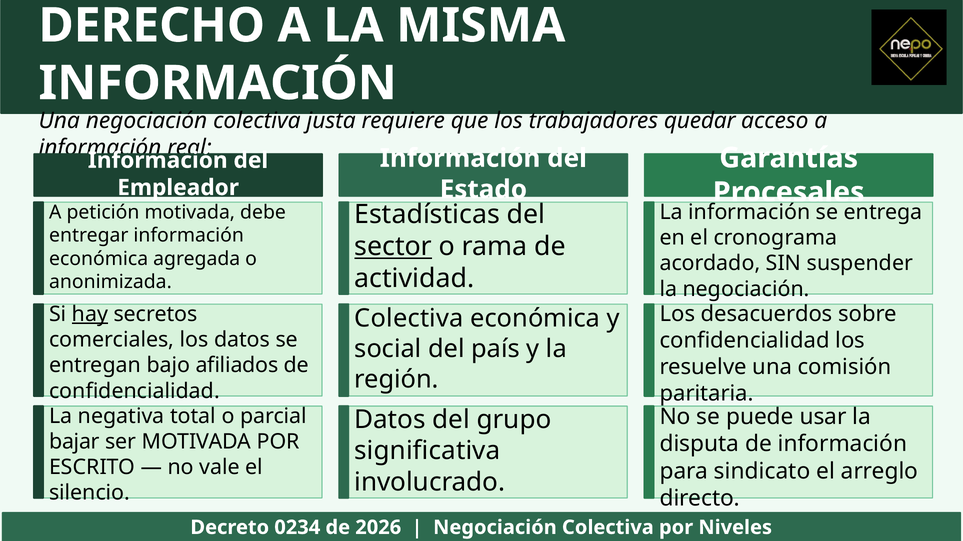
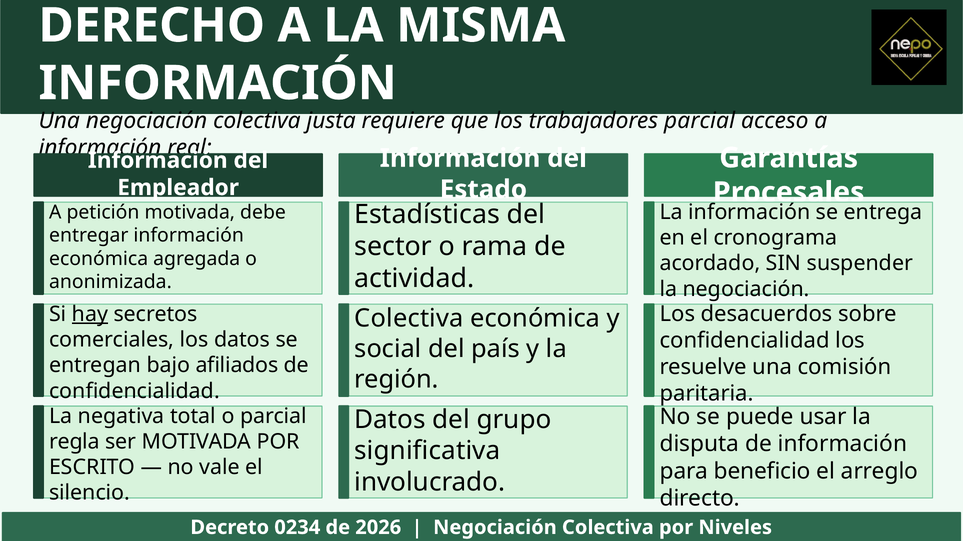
trabajadores quedar: quedar -> parcial (700, 121)
sector underline: present -> none (393, 247)
bajar: bajar -> regla (74, 442)
sindicato: sindicato -> beneficio (762, 472)
